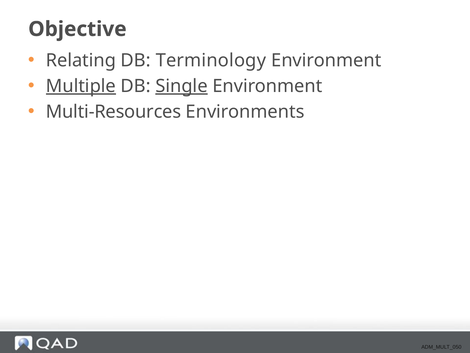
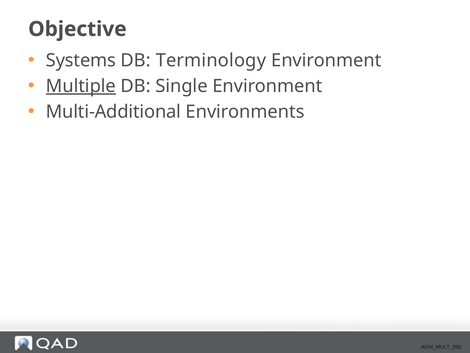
Relating: Relating -> Systems (81, 60)
Single underline: present -> none (182, 86)
Multi-Resources: Multi-Resources -> Multi-Additional (113, 112)
